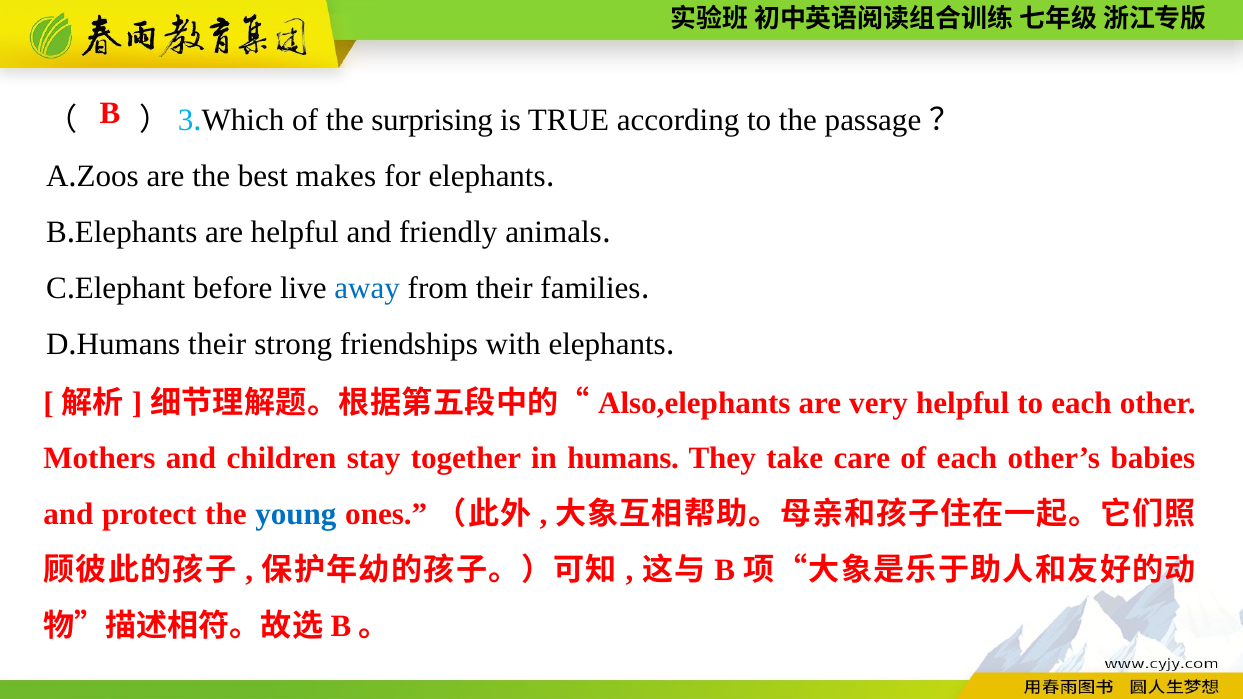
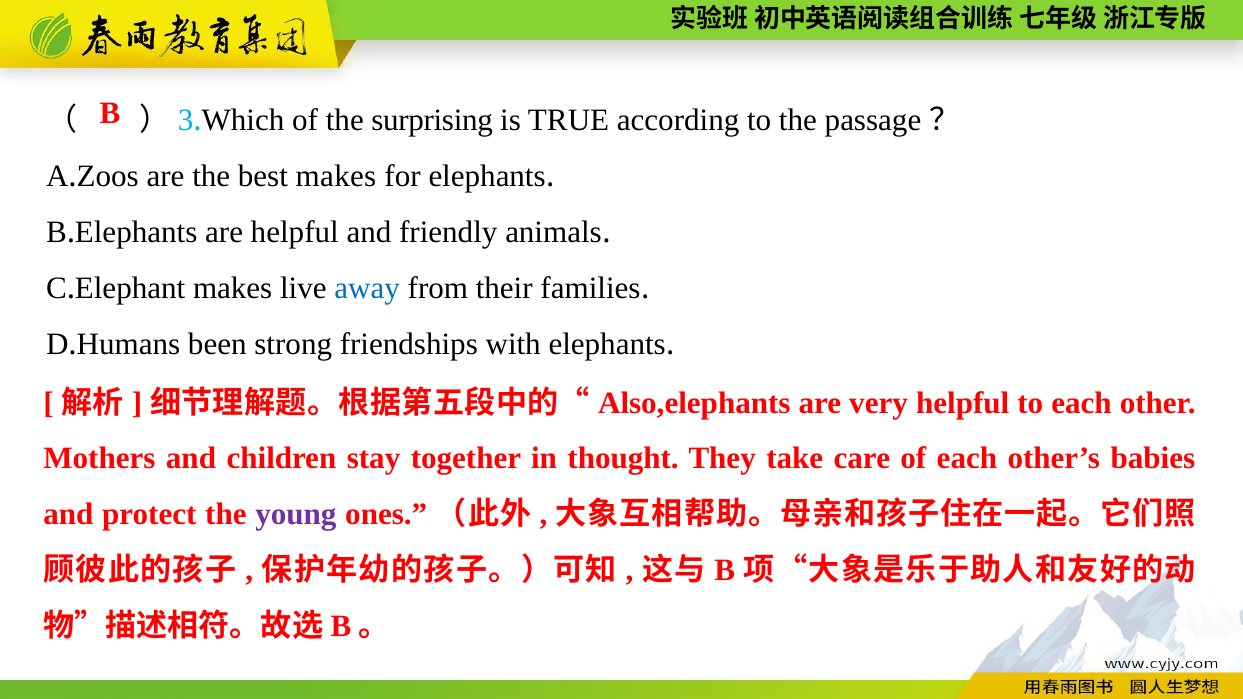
before: before -> makes (233, 288)
their: their -> been (217, 344)
in humans: humans -> thought (623, 459)
young colour: blue -> purple (296, 515)
